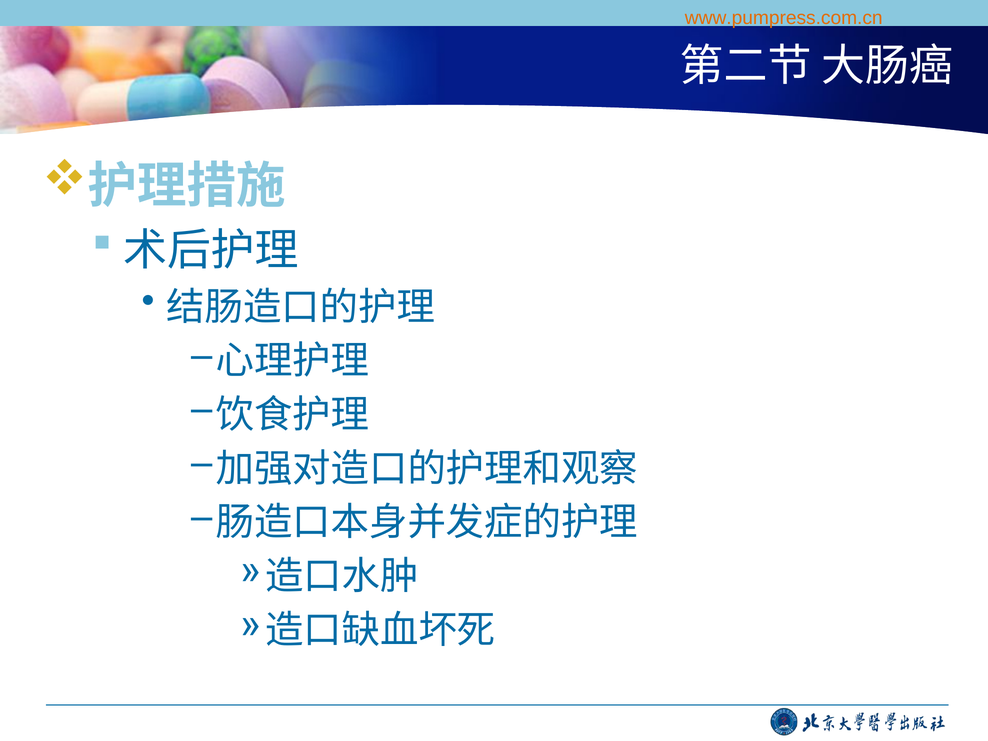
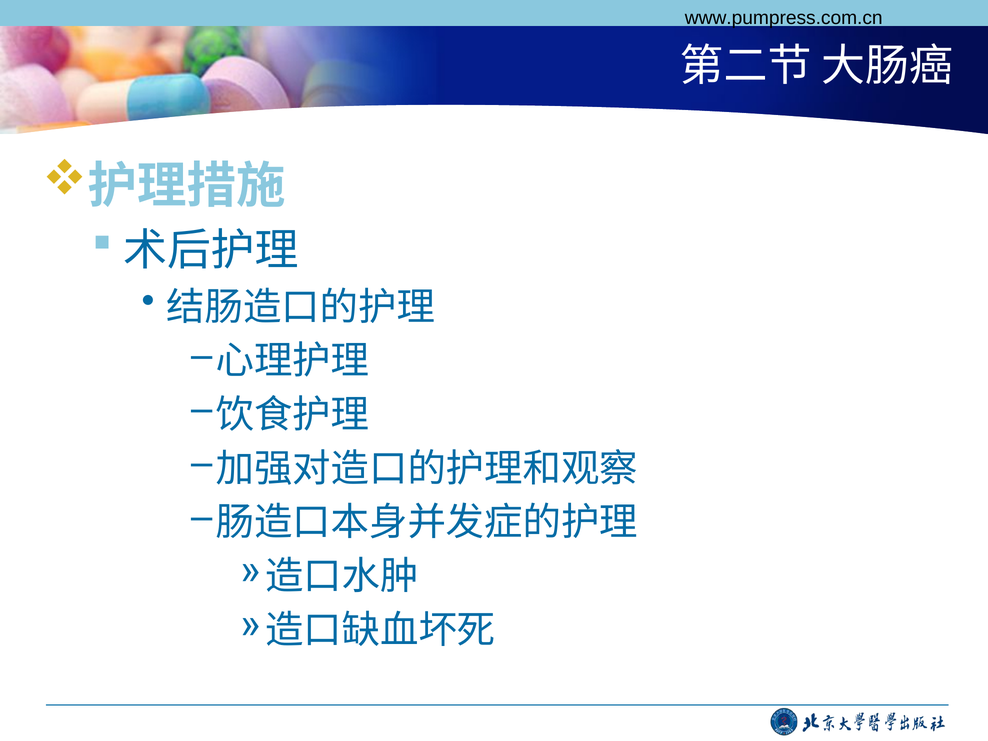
www.pumpress.com.cn colour: orange -> black (784, 18)
